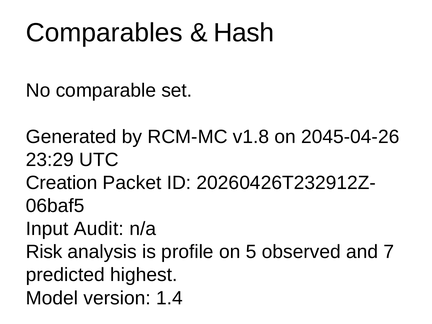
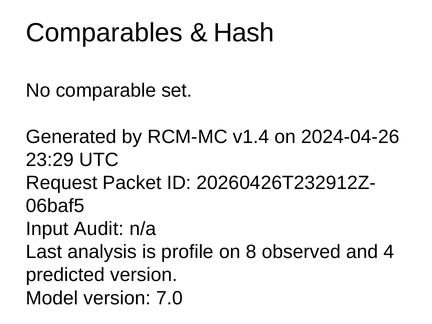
v1.8: v1.8 -> v1.4 (251, 137)
2045-04-26: 2045-04-26 -> 2024-04-26 (350, 137)
Creation: Creation -> Request (62, 183)
Risk: Risk -> Last (44, 252)
5: 5 -> 8 (251, 252)
7: 7 -> 4 (389, 252)
predicted highest: highest -> version (144, 275)
1.4: 1.4 -> 7.0 (169, 298)
